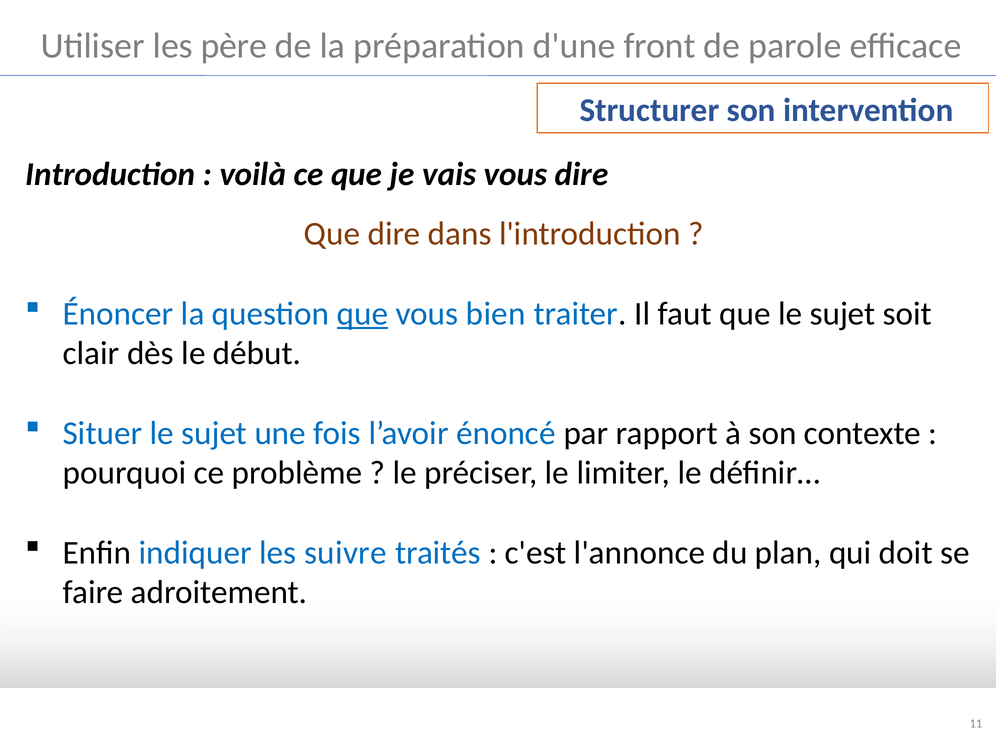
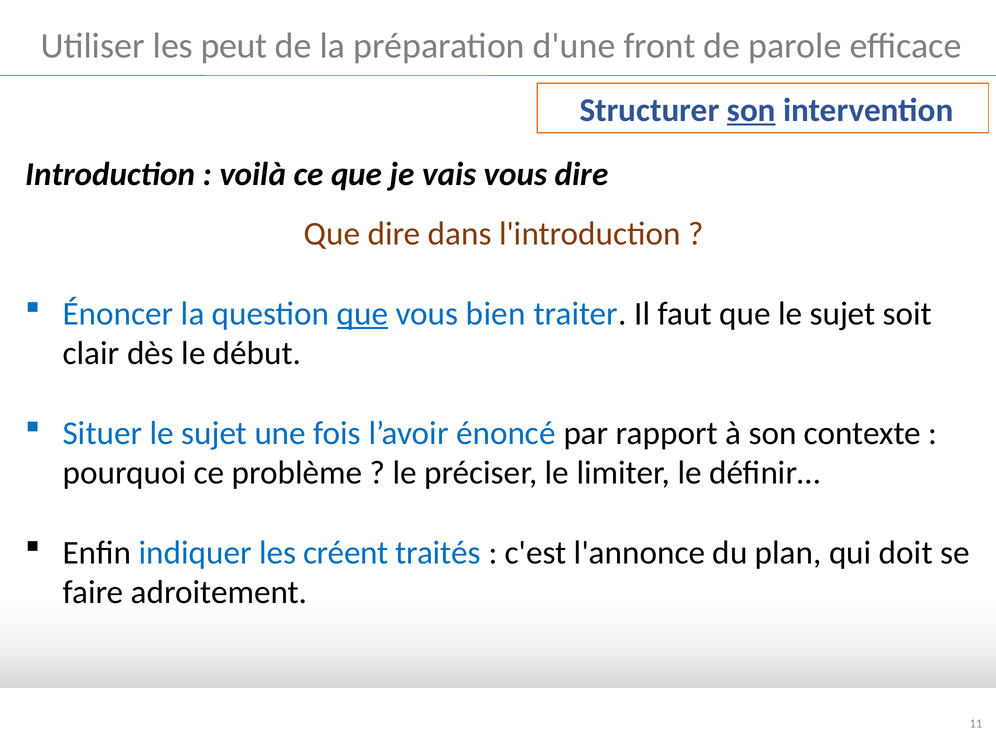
père: père -> peut (234, 46)
son underline: none -> present (751, 110)
suivre: suivre -> créent (346, 553)
